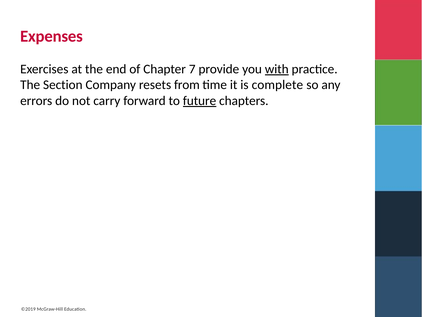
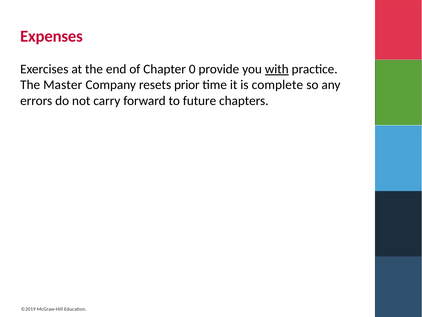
7: 7 -> 0 (192, 69)
Section: Section -> Master (63, 85)
from: from -> prior (187, 85)
future underline: present -> none (200, 101)
